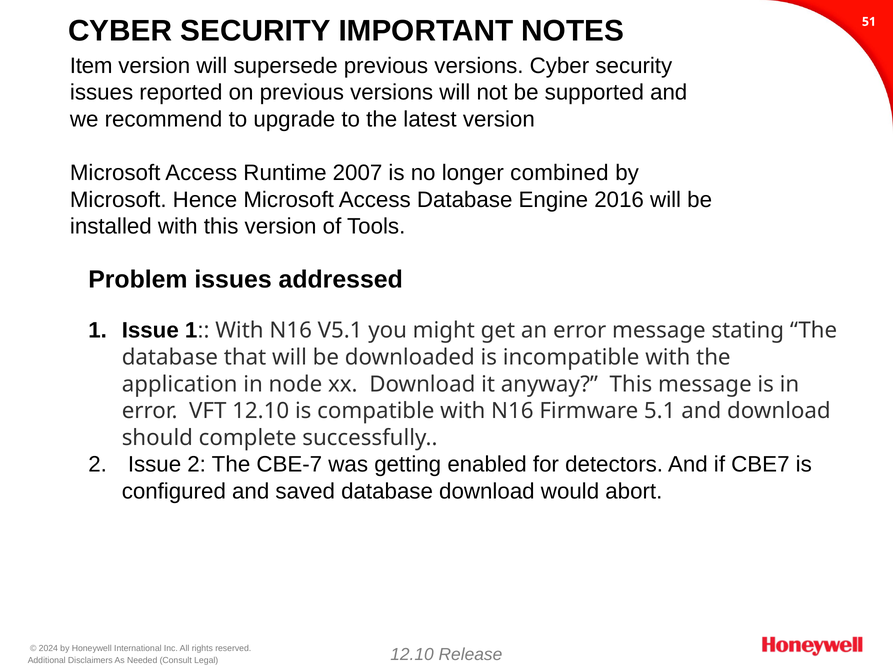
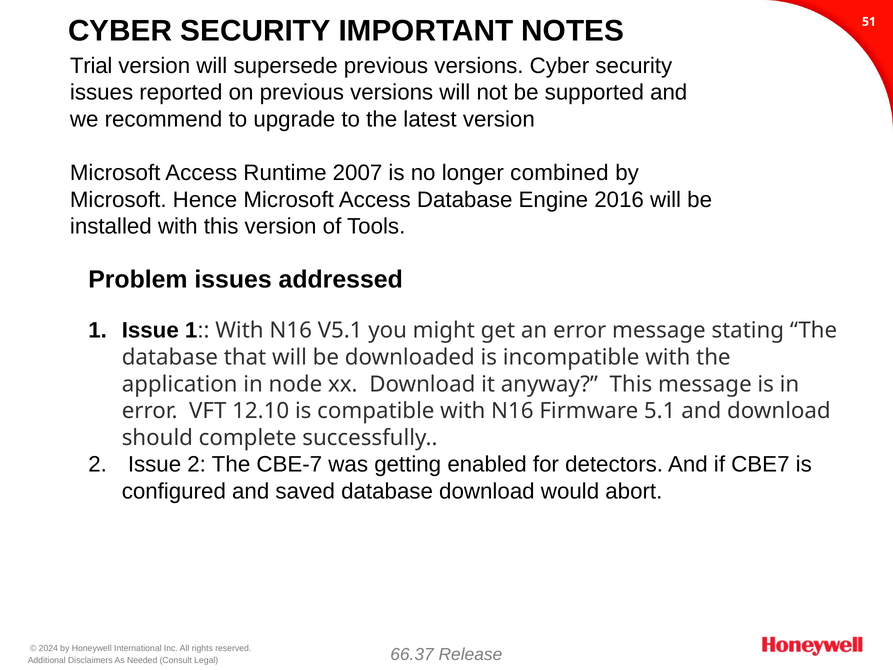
Item: Item -> Trial (91, 66)
12.10: 12.10 -> 66.37 (412, 654)
